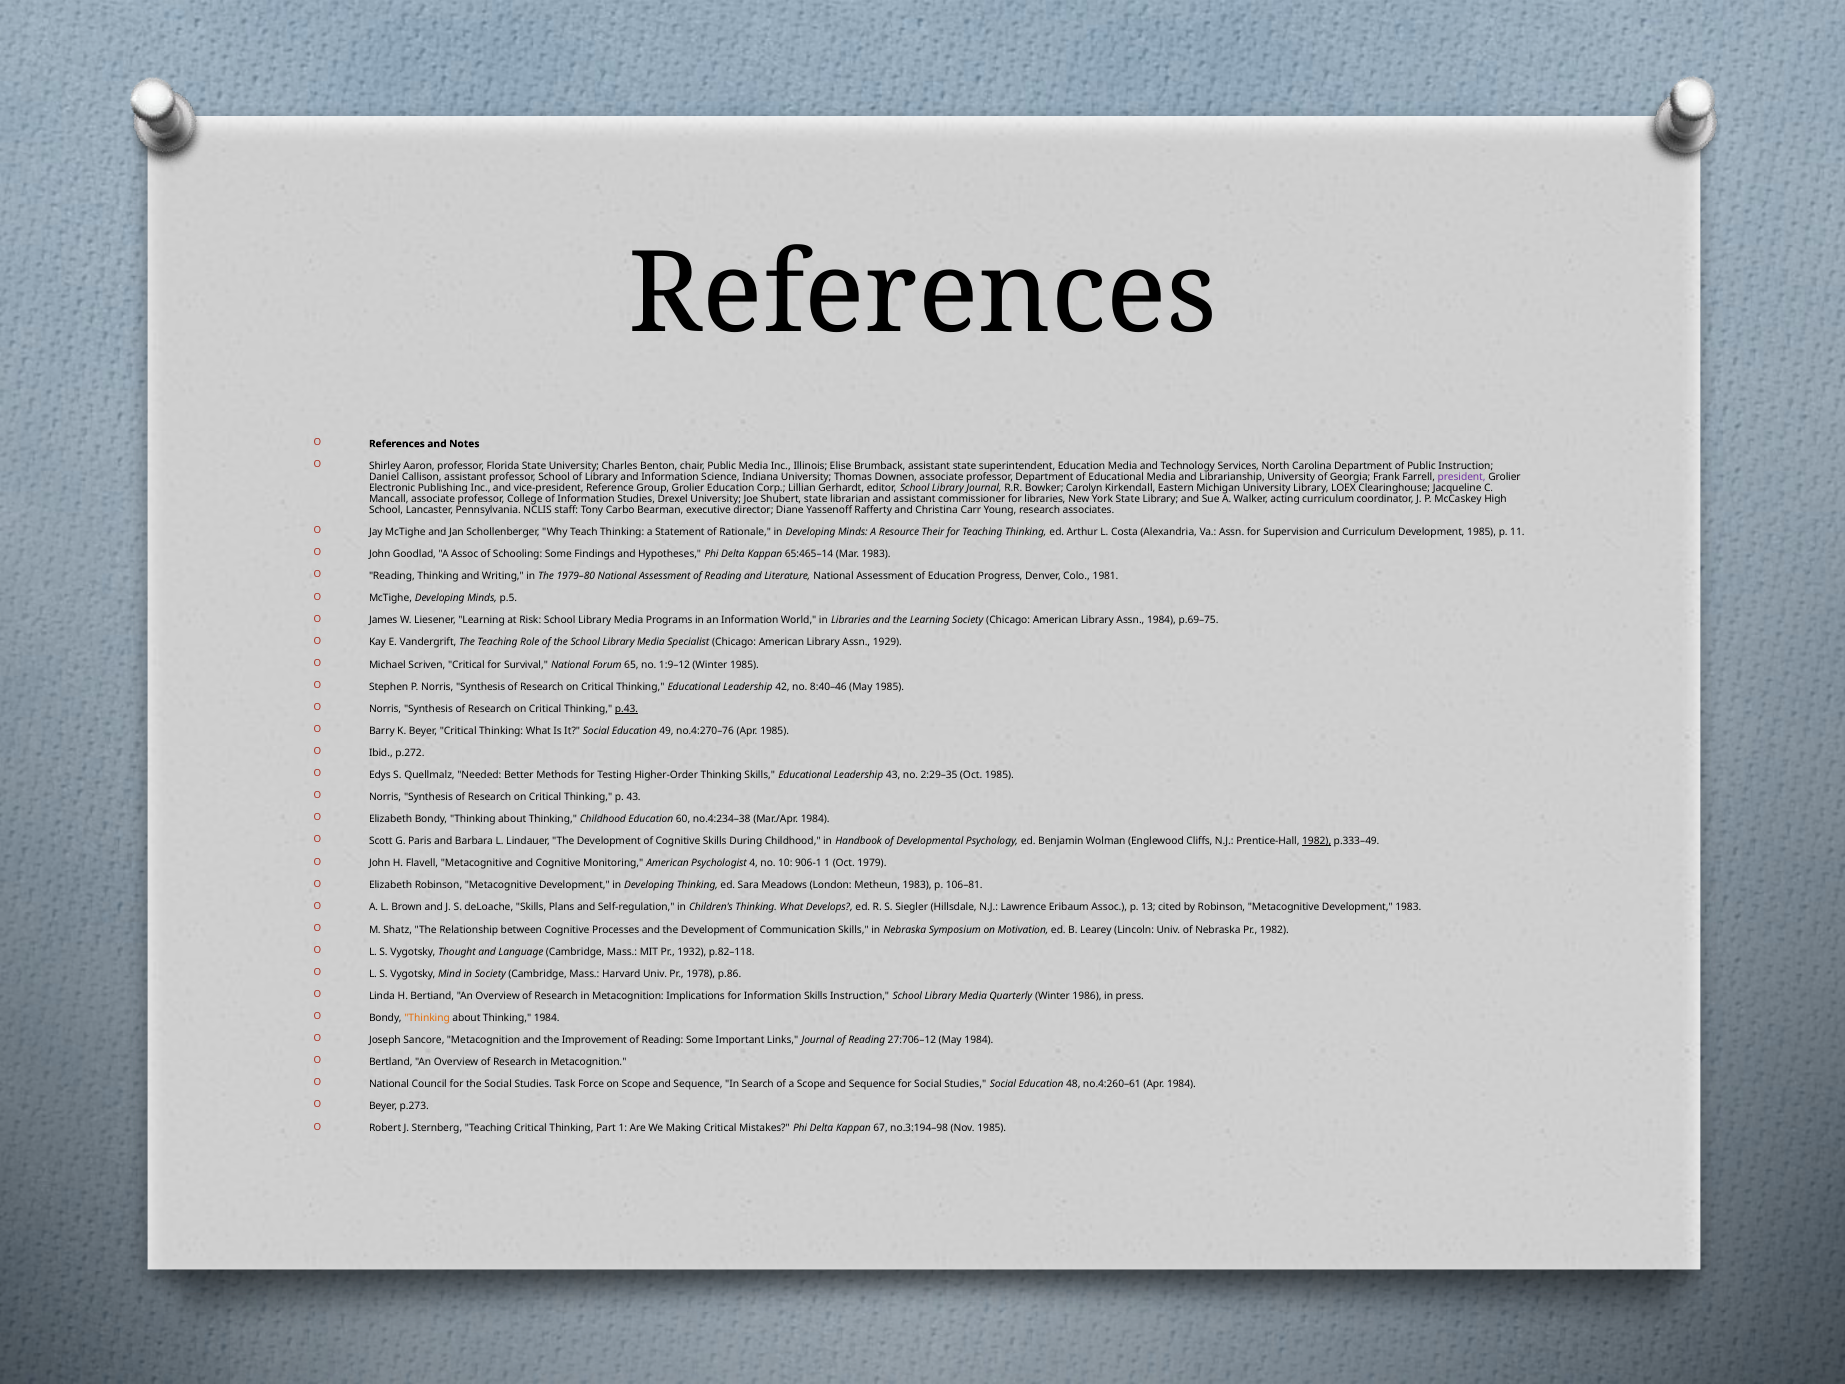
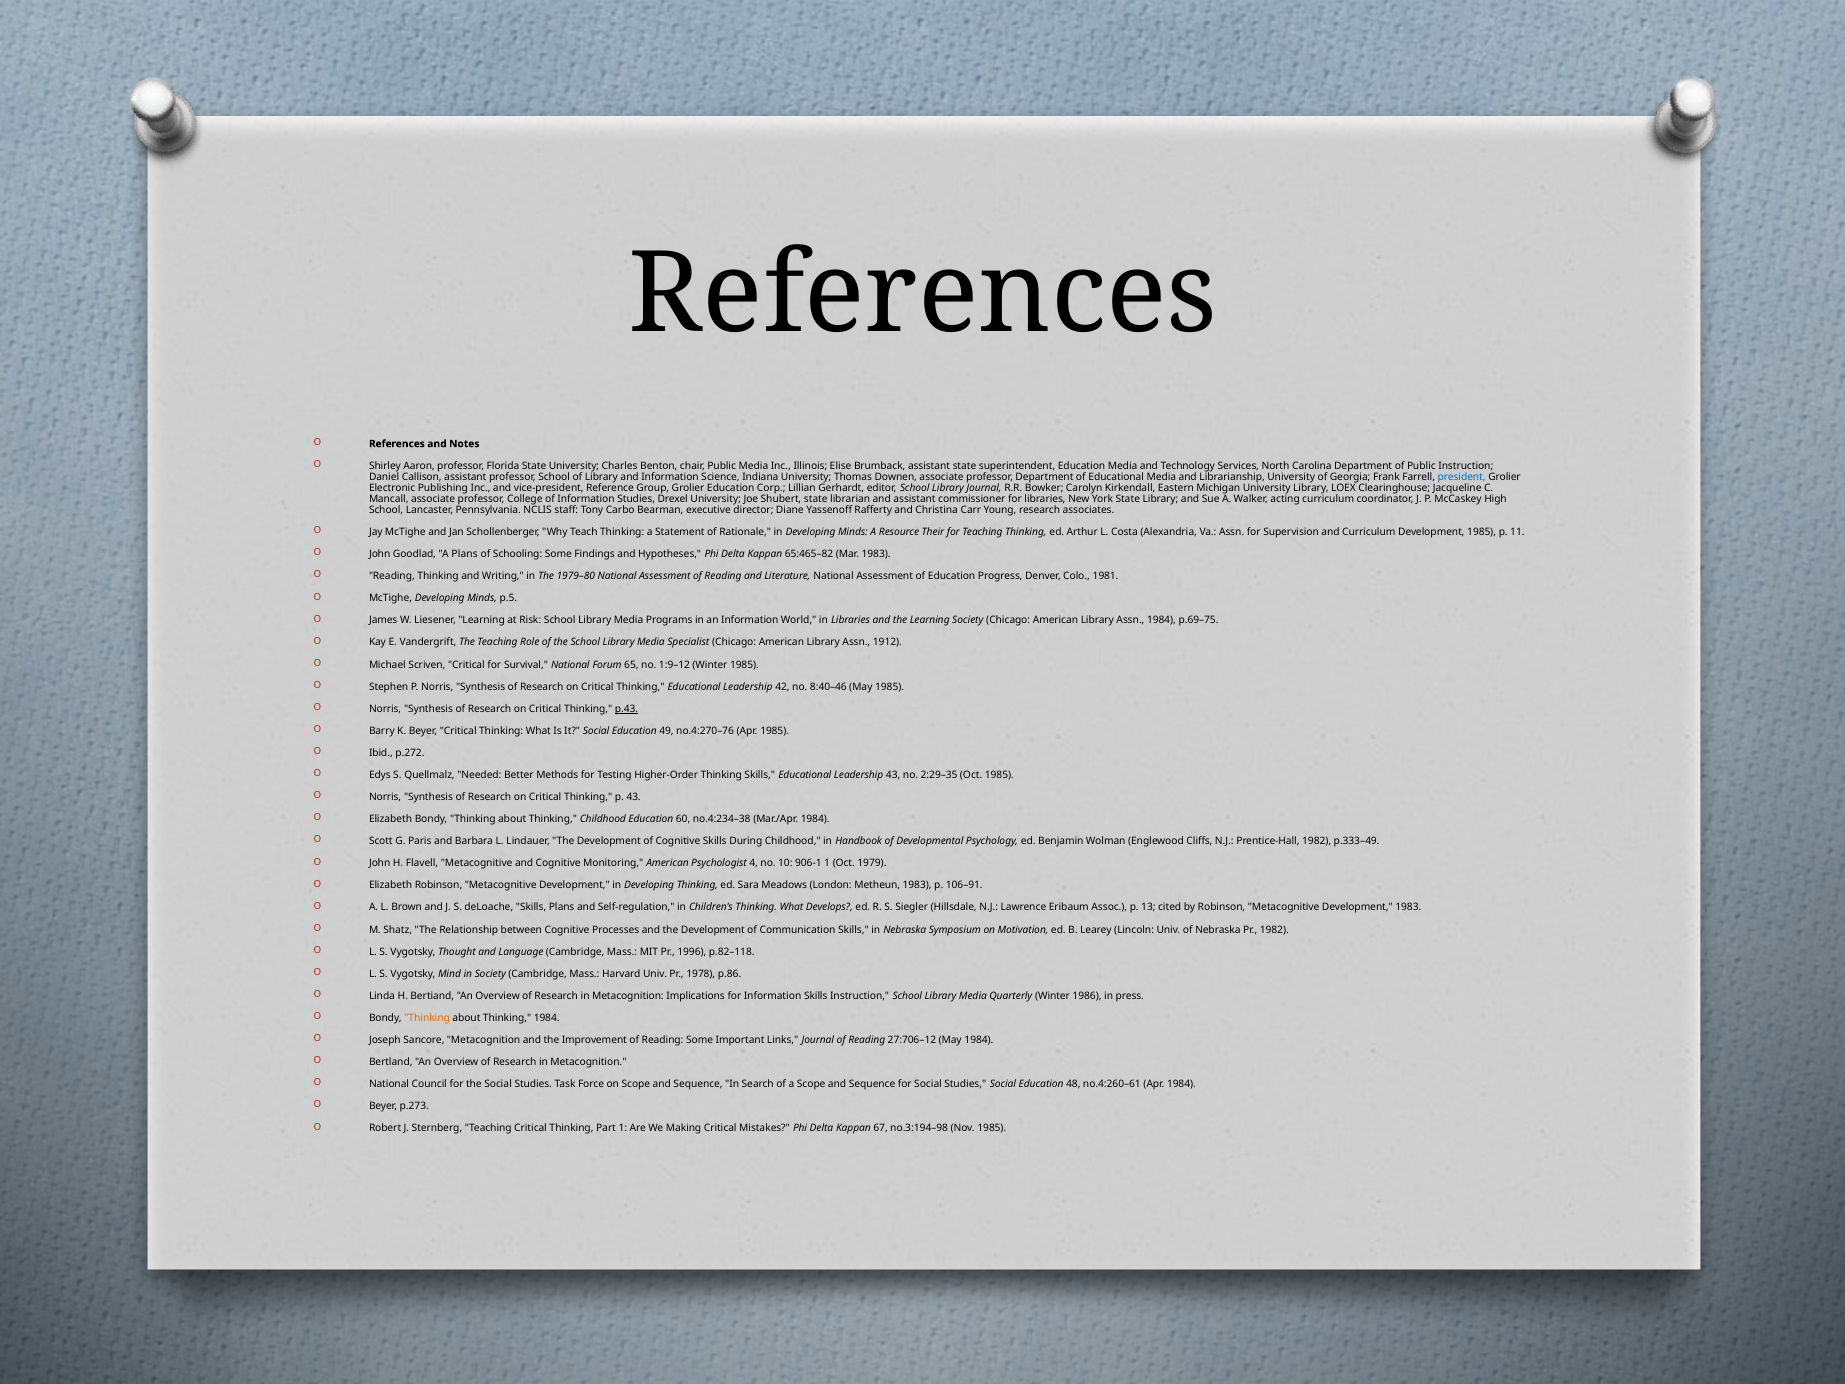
president colour: purple -> blue (1462, 477)
A Assoc: Assoc -> Plans (465, 554)
65:465–14: 65:465–14 -> 65:465–82 (809, 554)
1929: 1929 -> 1912 (887, 642)
1982 underline: present -> none (1317, 841)
106–81: 106–81 -> 106–91 (964, 885)
1932: 1932 -> 1996 (692, 952)
